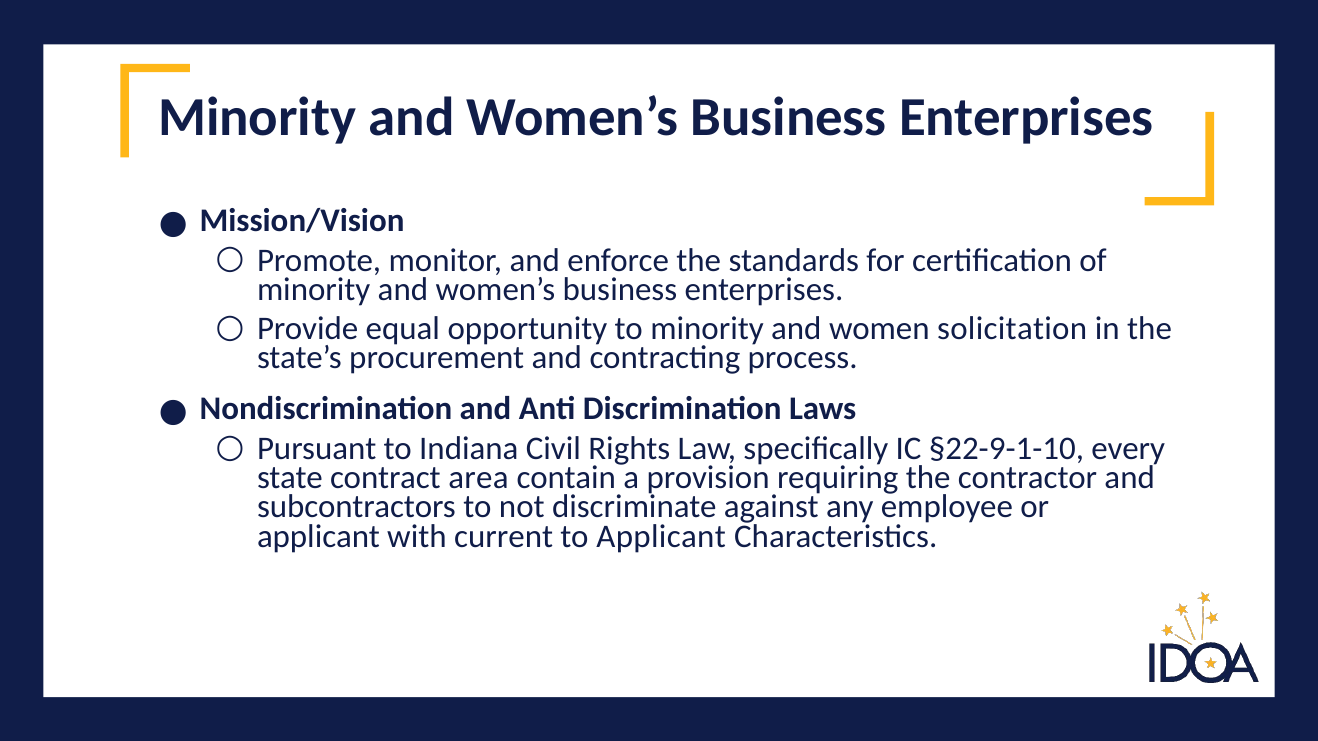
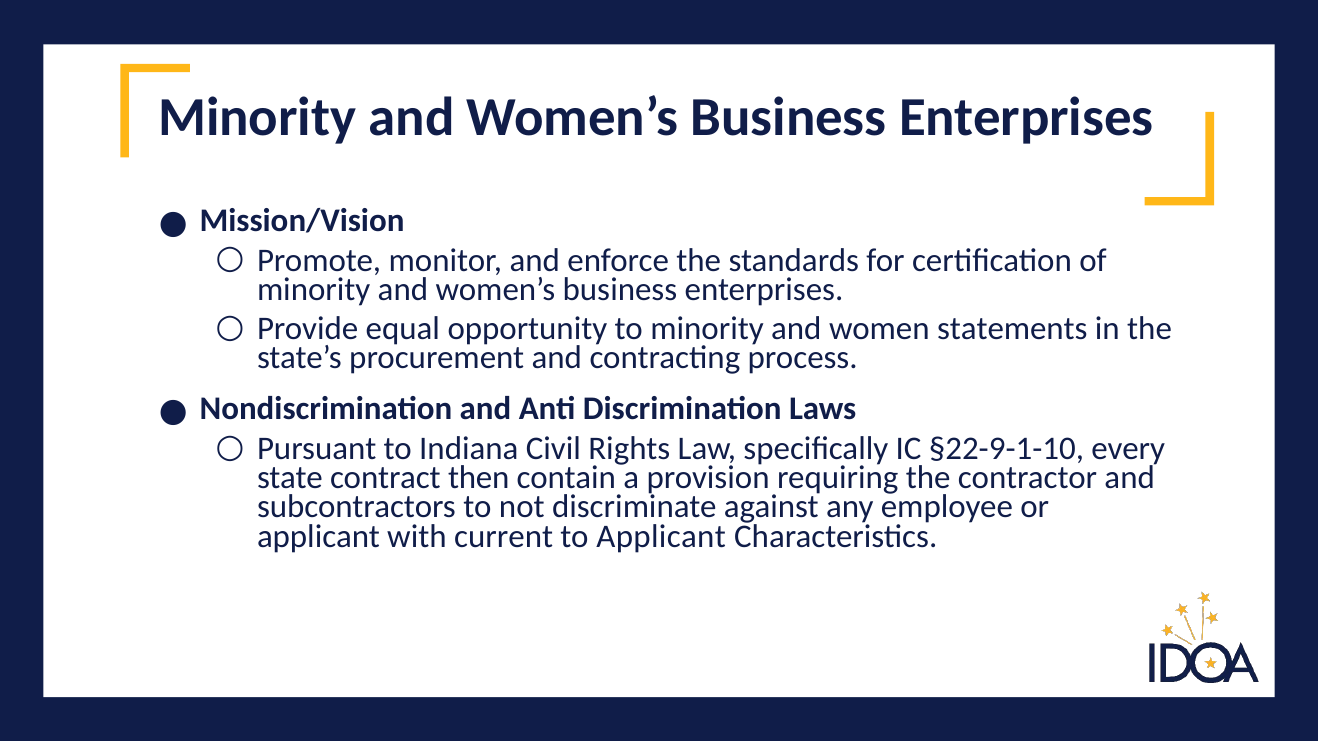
solicitation: solicitation -> statements (1012, 328)
area: area -> then (479, 478)
